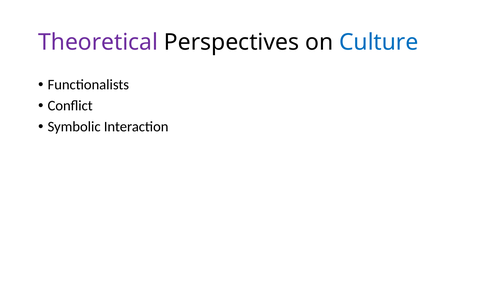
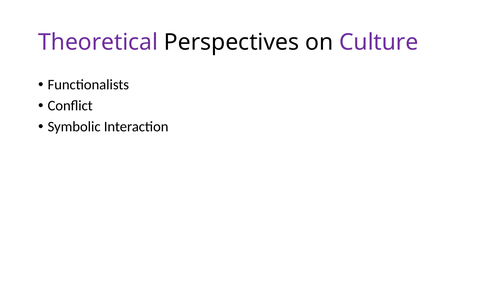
Culture colour: blue -> purple (379, 42)
